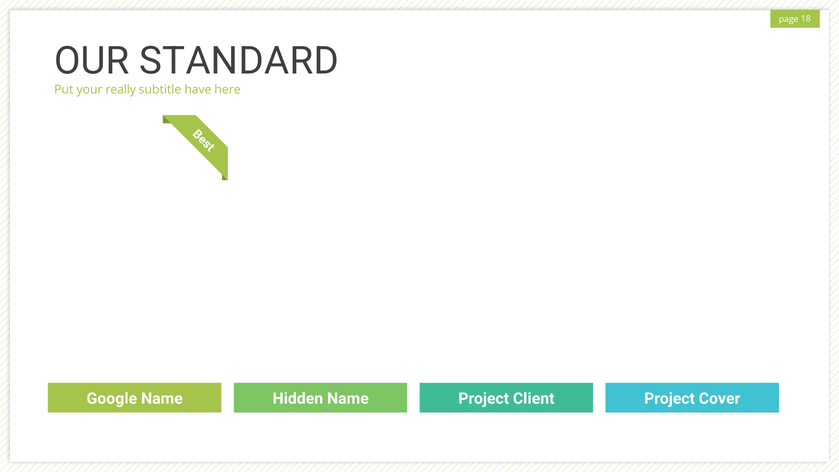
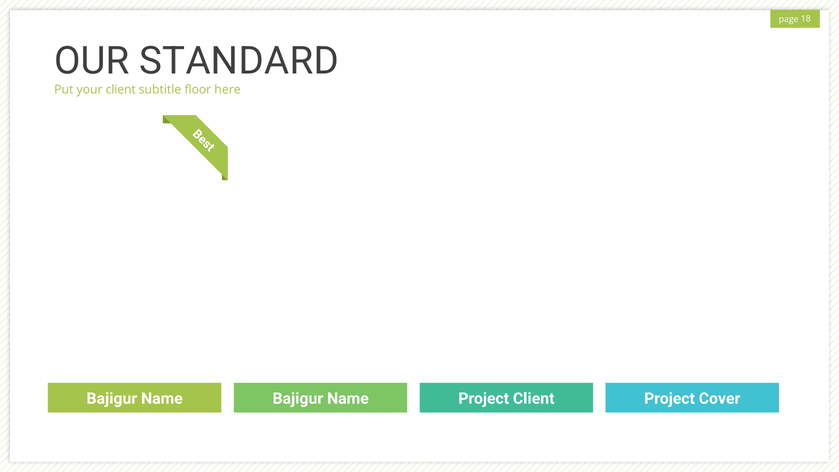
your really: really -> client (121, 89)
have: have -> floor (198, 89)
Google: Google -> Bajigur (112, 398)
Name Hidden: Hidden -> Bajigur (298, 398)
